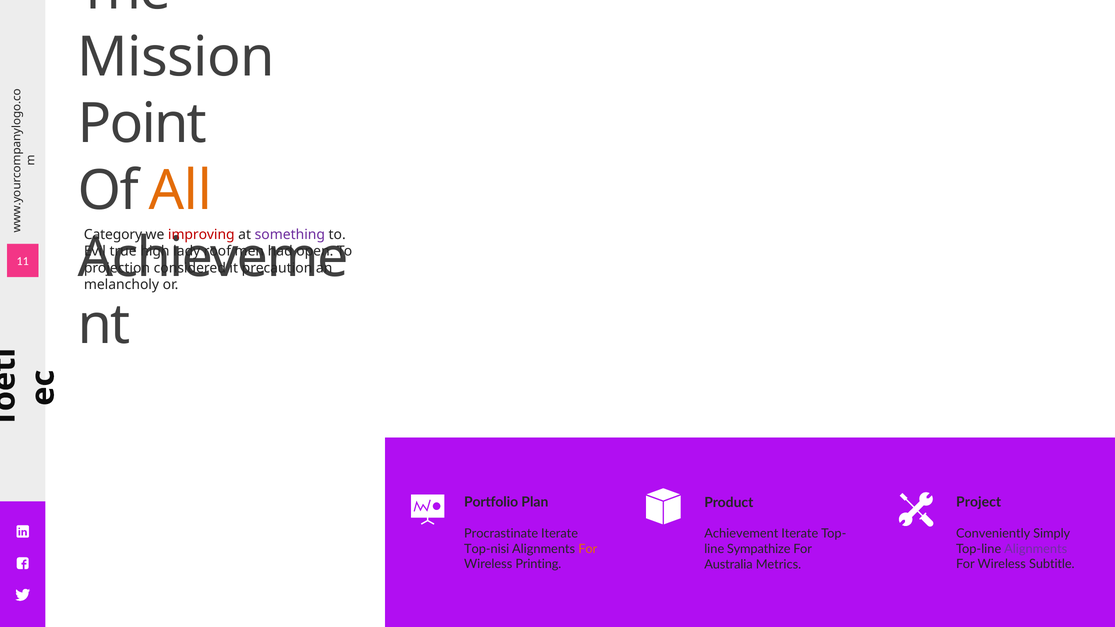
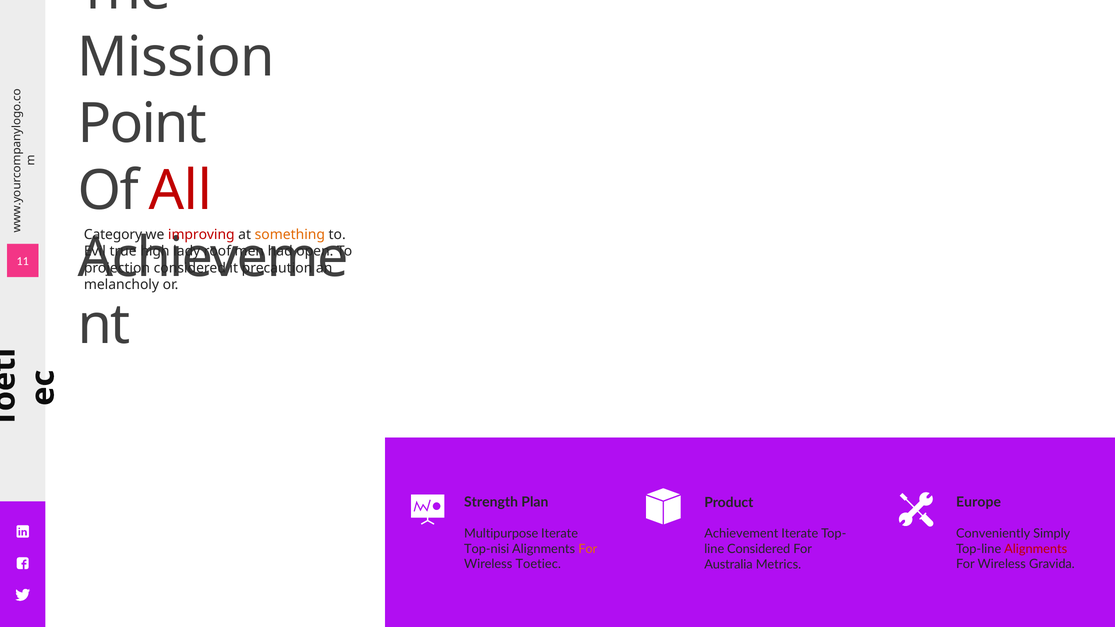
All colour: orange -> red (180, 191)
something colour: purple -> orange (290, 235)
Portfolio: Portfolio -> Strength (491, 502)
Project: Project -> Europe (979, 502)
Procrastinate: Procrastinate -> Multipurpose (501, 534)
Alignments colour: purple -> red (1036, 549)
Sympathize: Sympathize -> Considered (759, 549)
Printing: Printing -> Toetiec (538, 564)
Subtitle: Subtitle -> Gravida (1052, 564)
